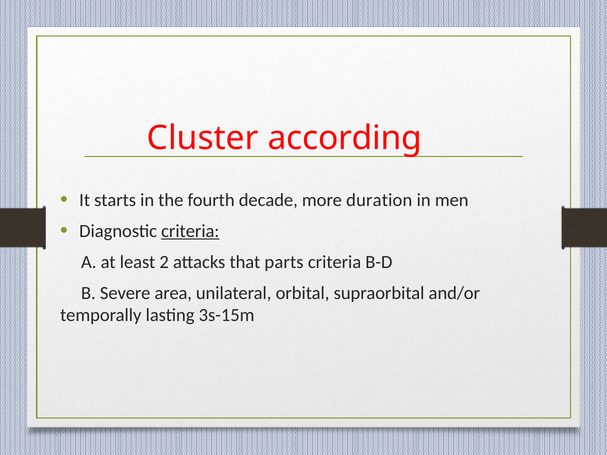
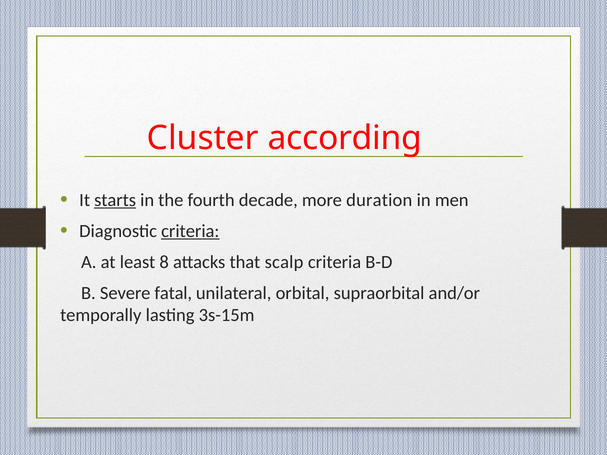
starts underline: none -> present (115, 200)
2: 2 -> 8 (164, 262)
parts: parts -> scalp (284, 262)
area: area -> fatal (173, 293)
